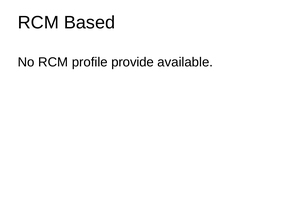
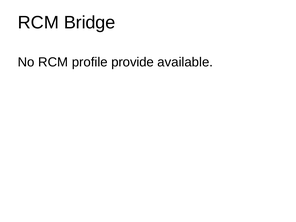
Based: Based -> Bridge (90, 22)
